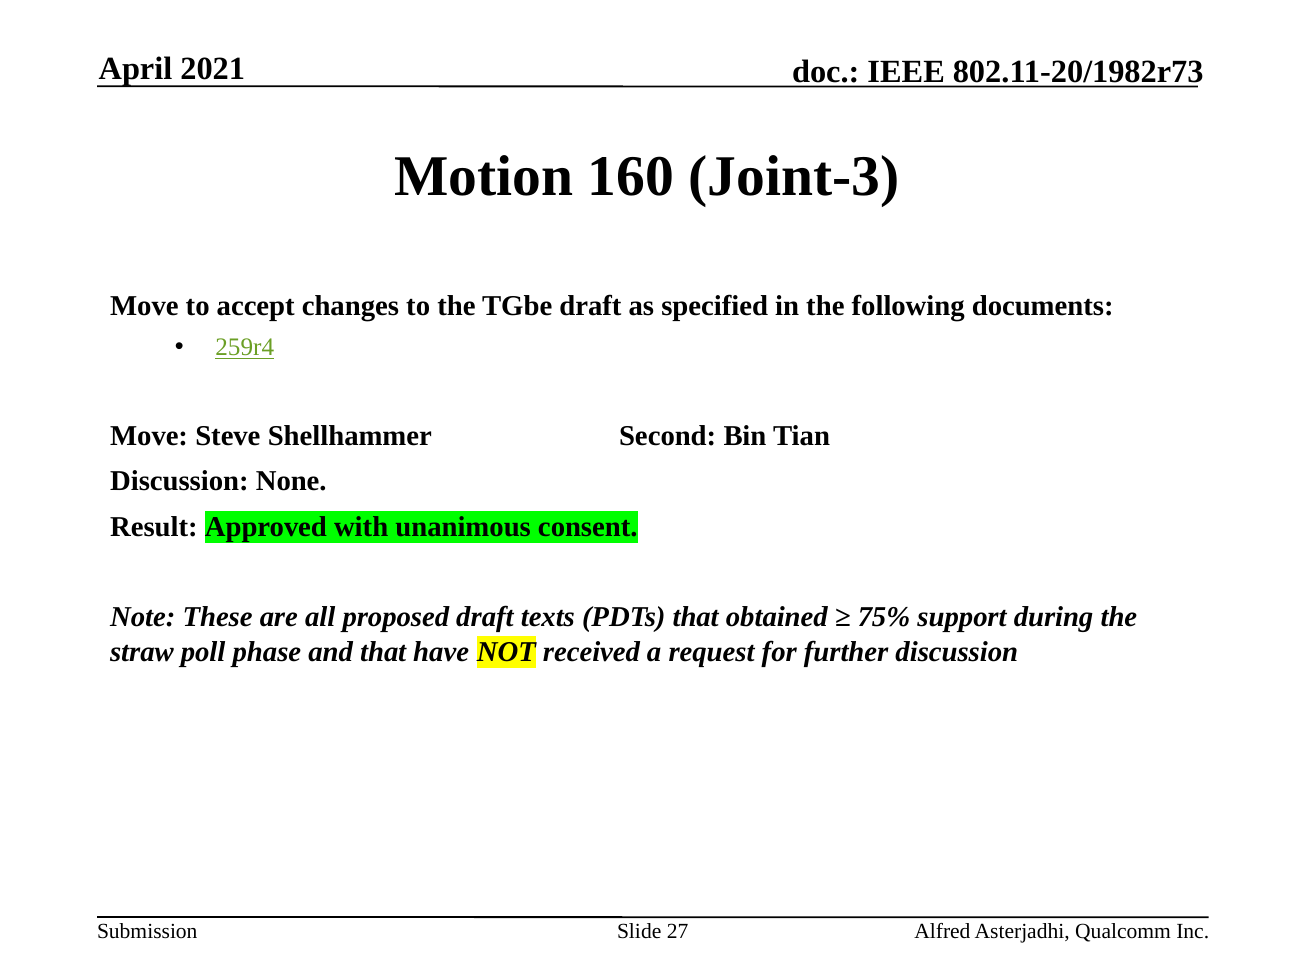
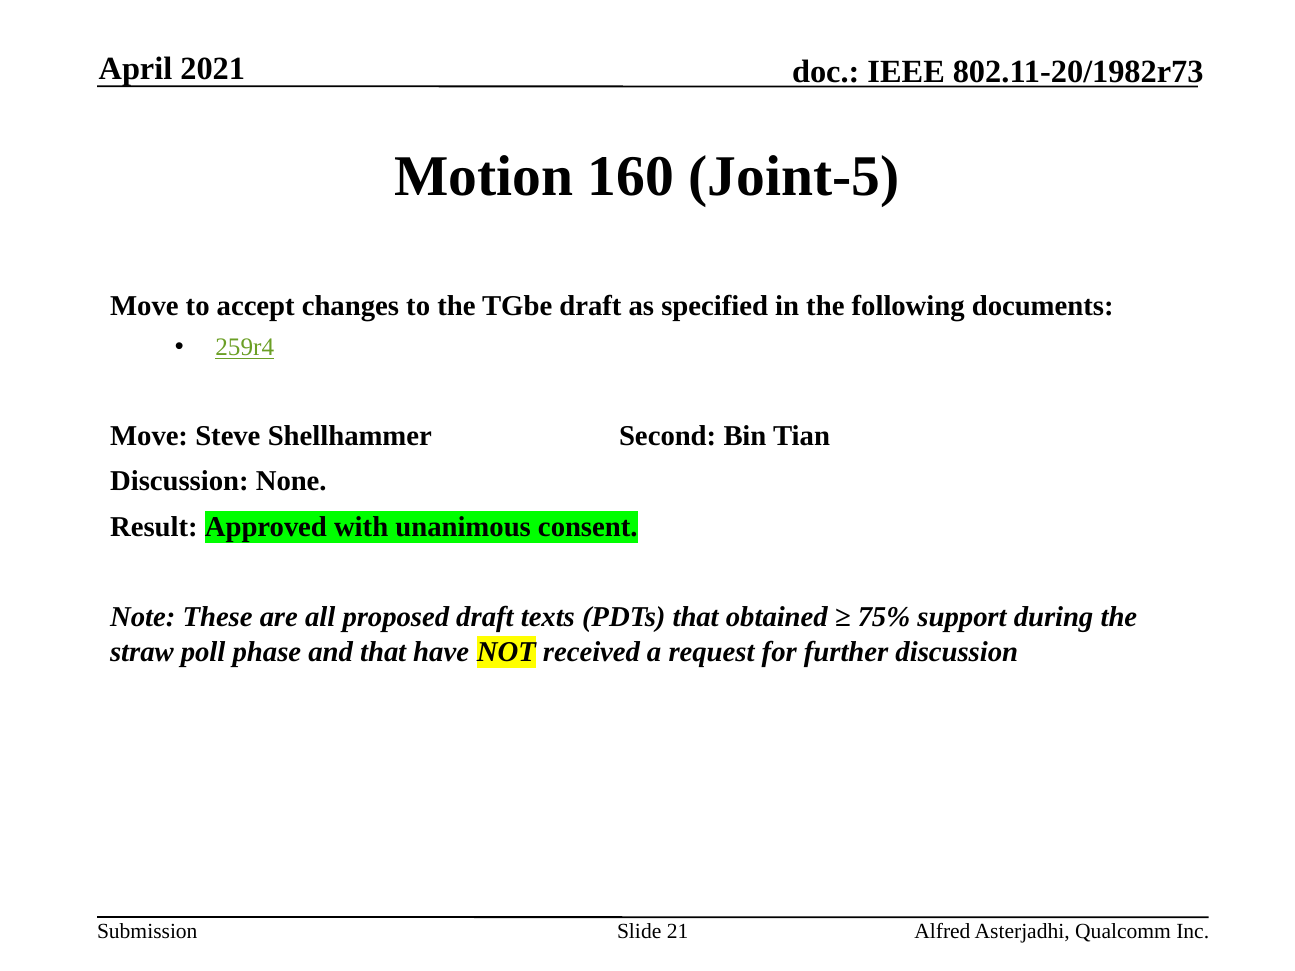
Joint-3: Joint-3 -> Joint-5 (794, 177)
27: 27 -> 21 (678, 932)
